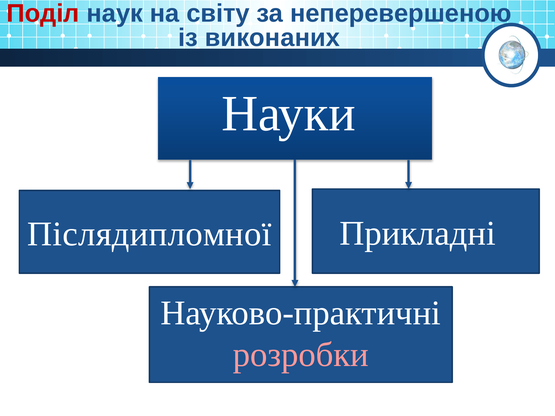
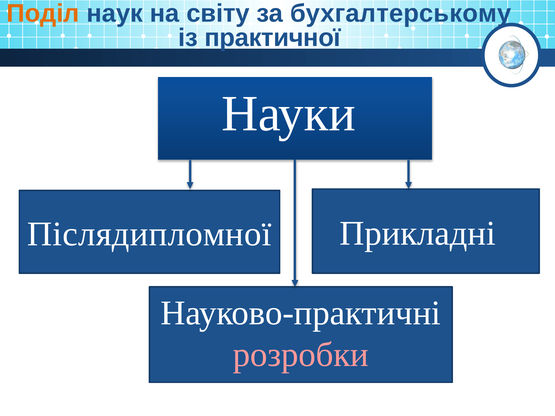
Поділ colour: red -> orange (43, 13)
неперевершеною: неперевершеною -> бухгалтерському (401, 13)
виконаних: виконаних -> практичної (273, 38)
